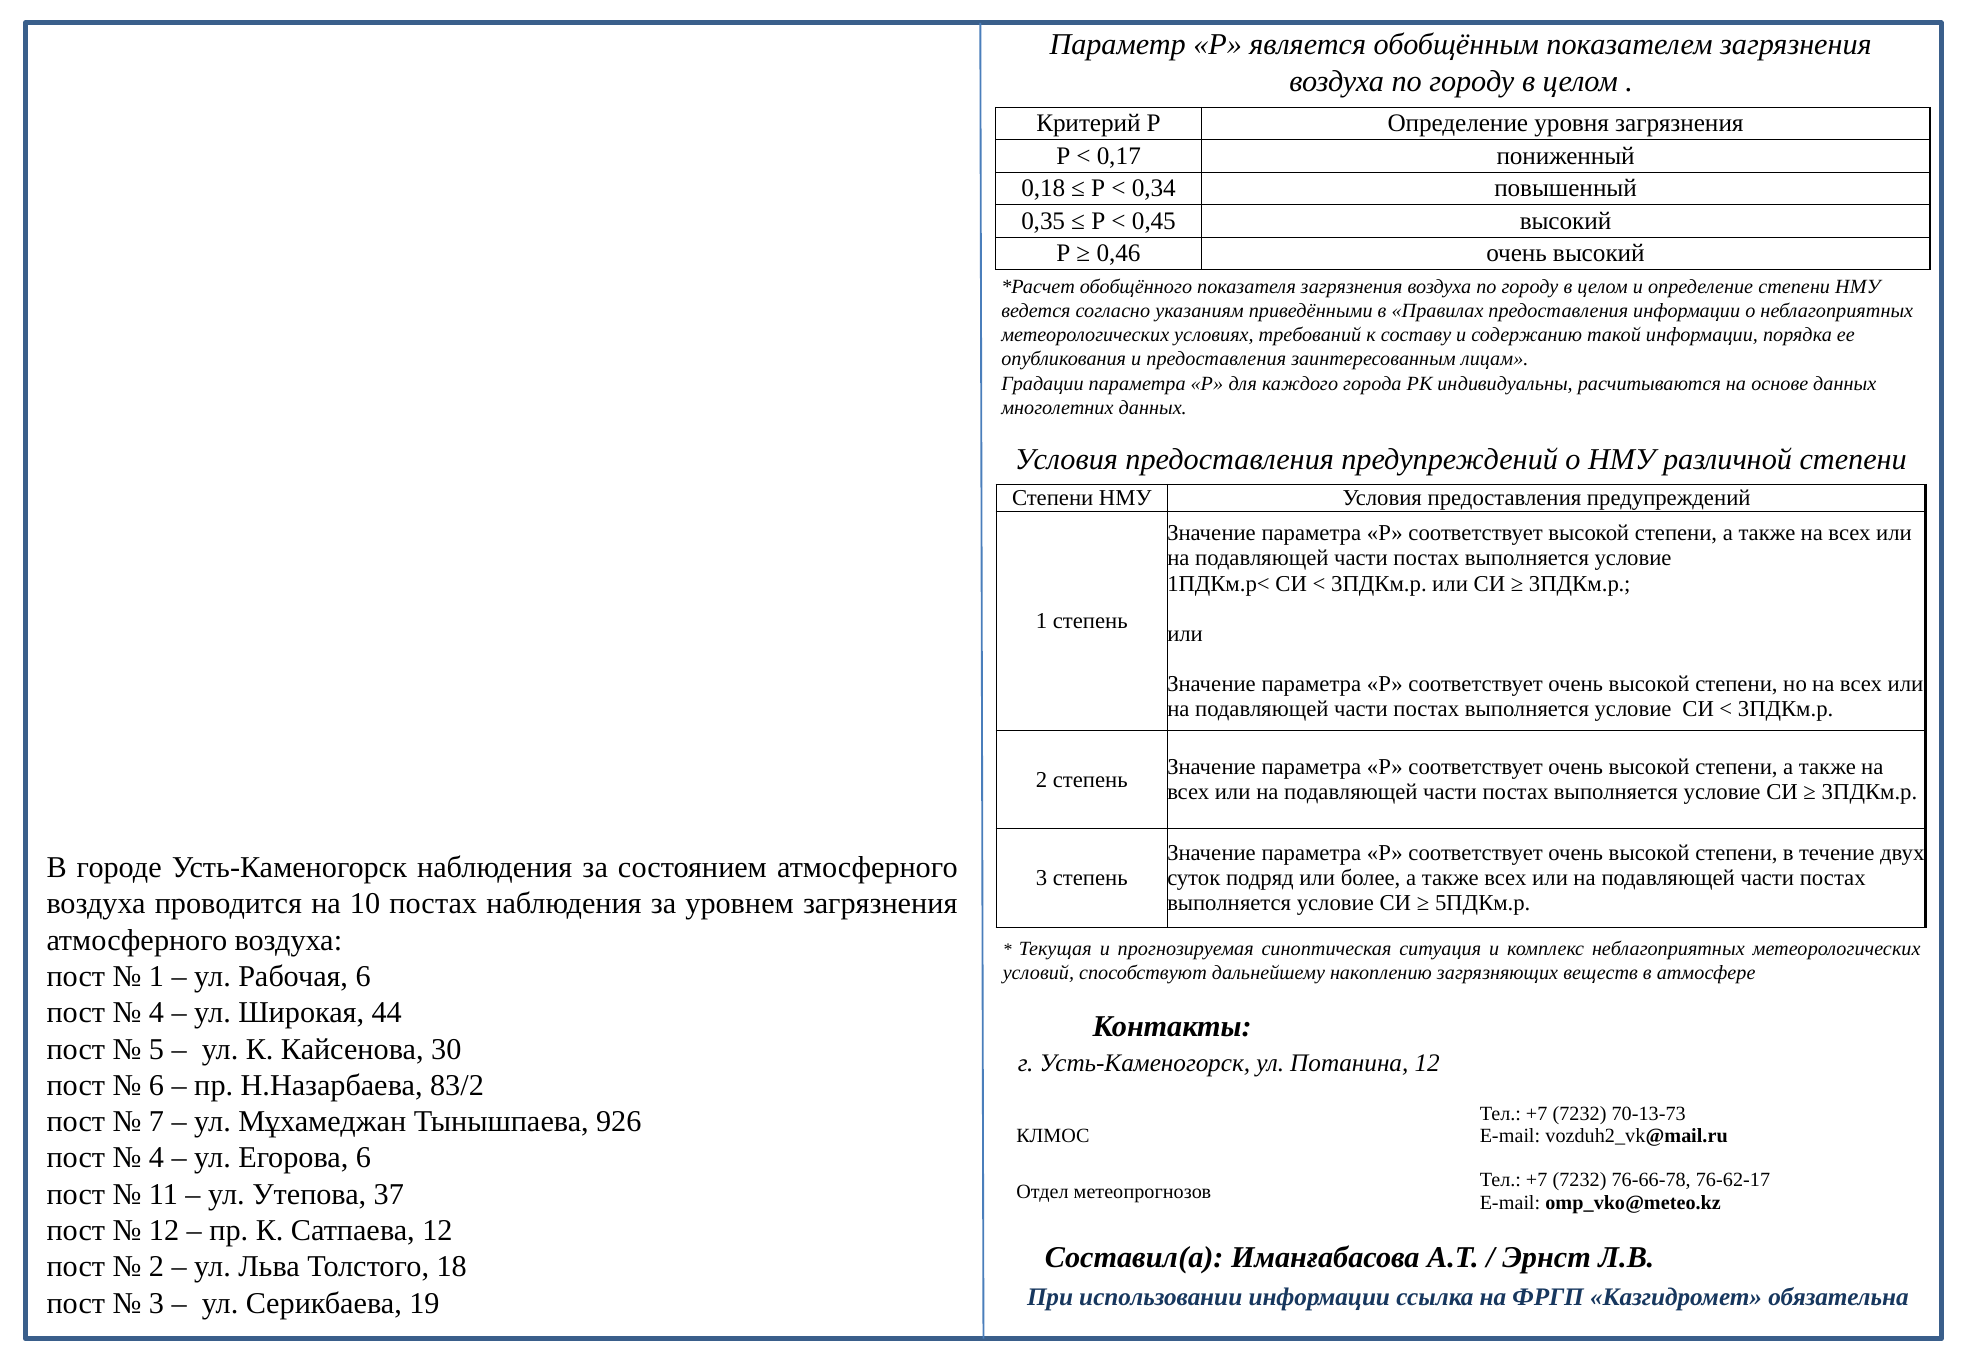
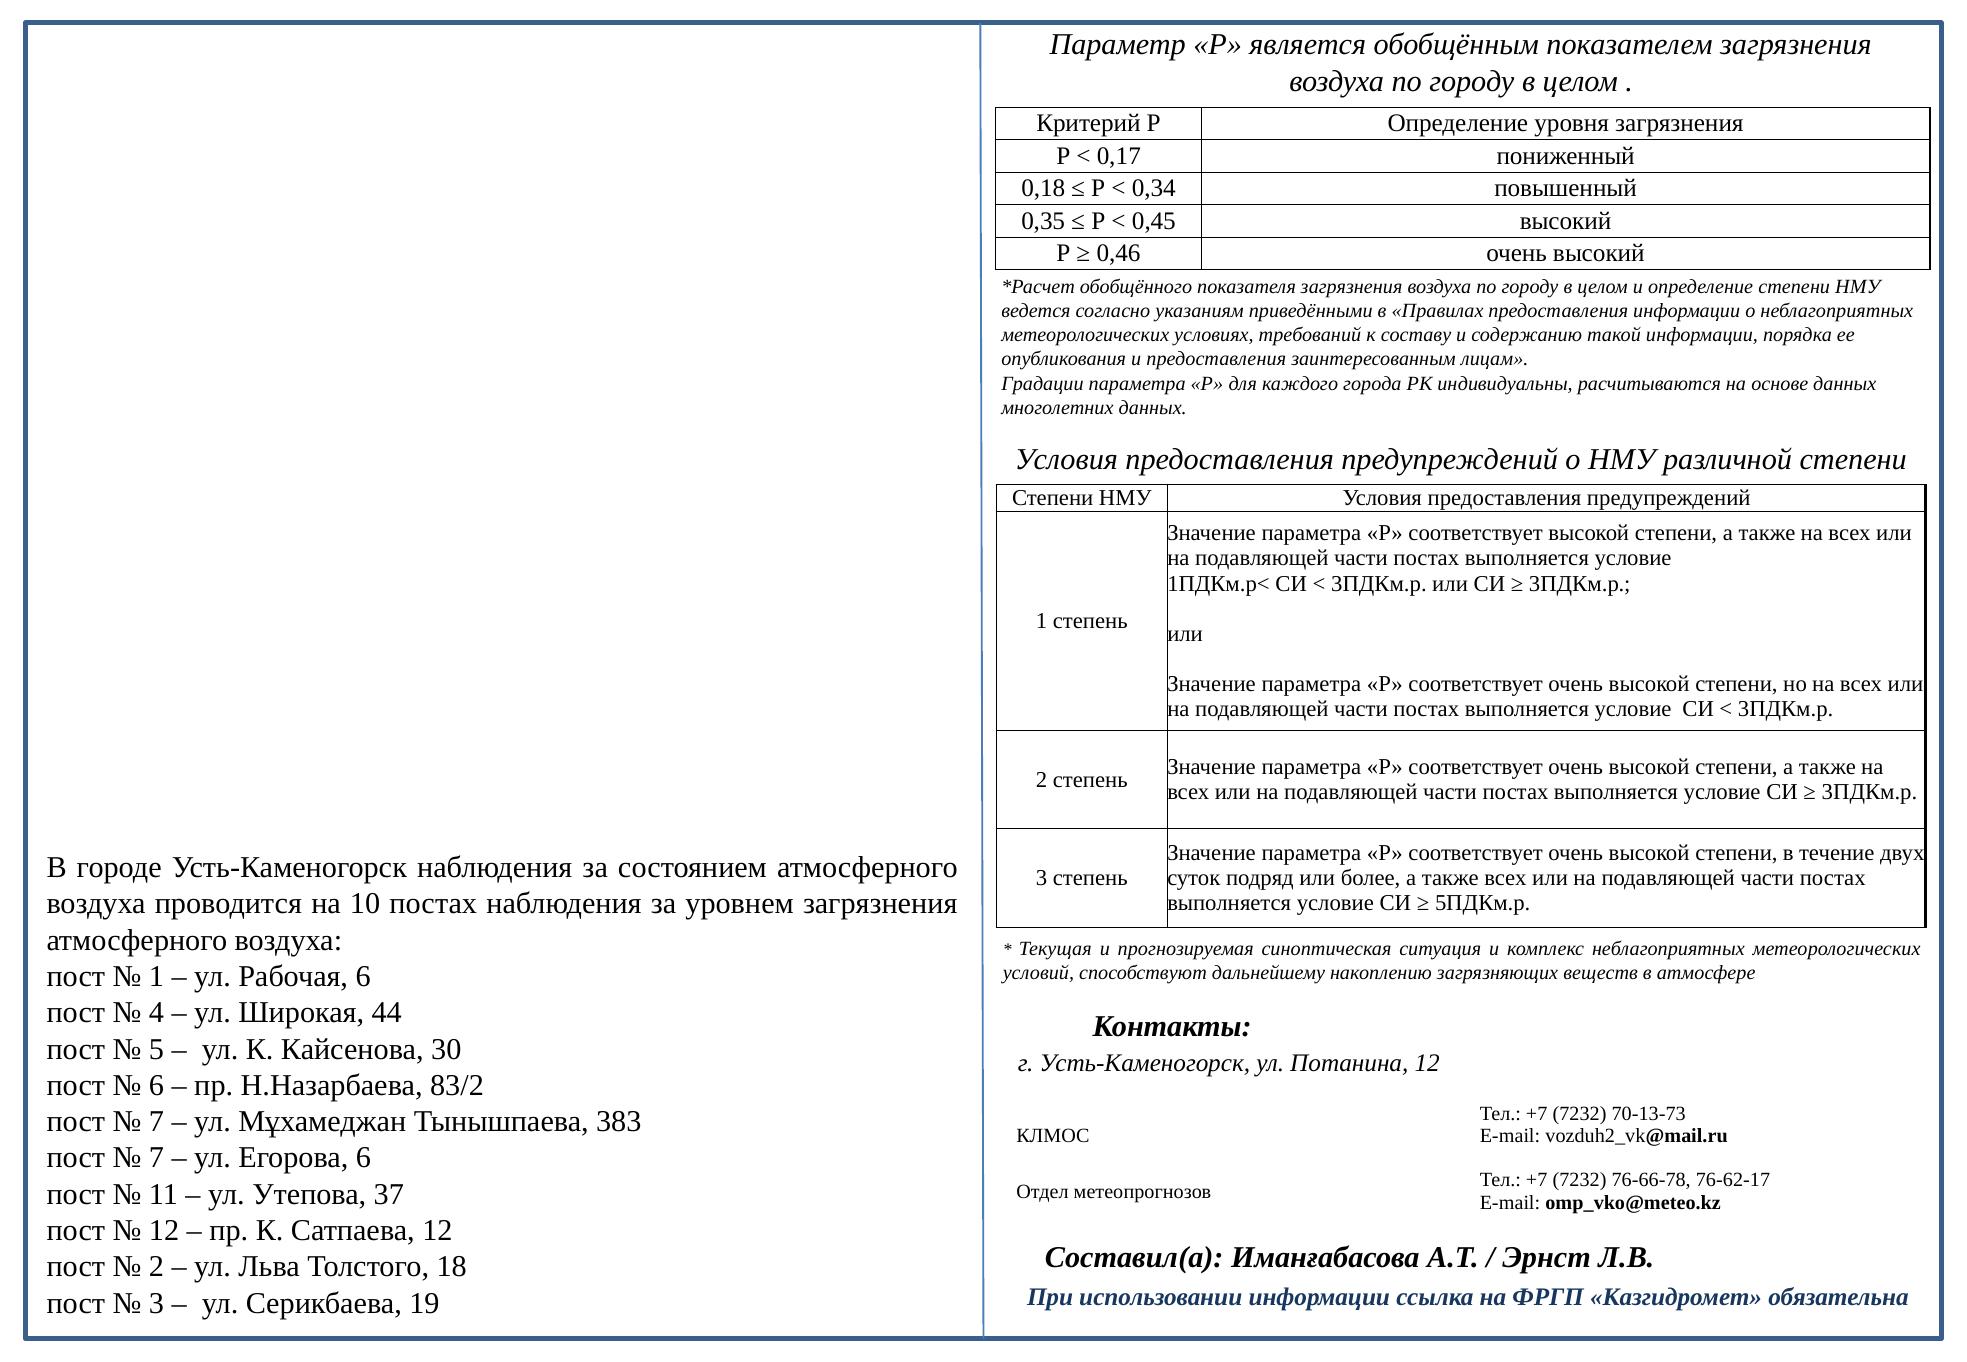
926: 926 -> 383 (619, 1121)
4: 4 -> 7 (156, 1158)
